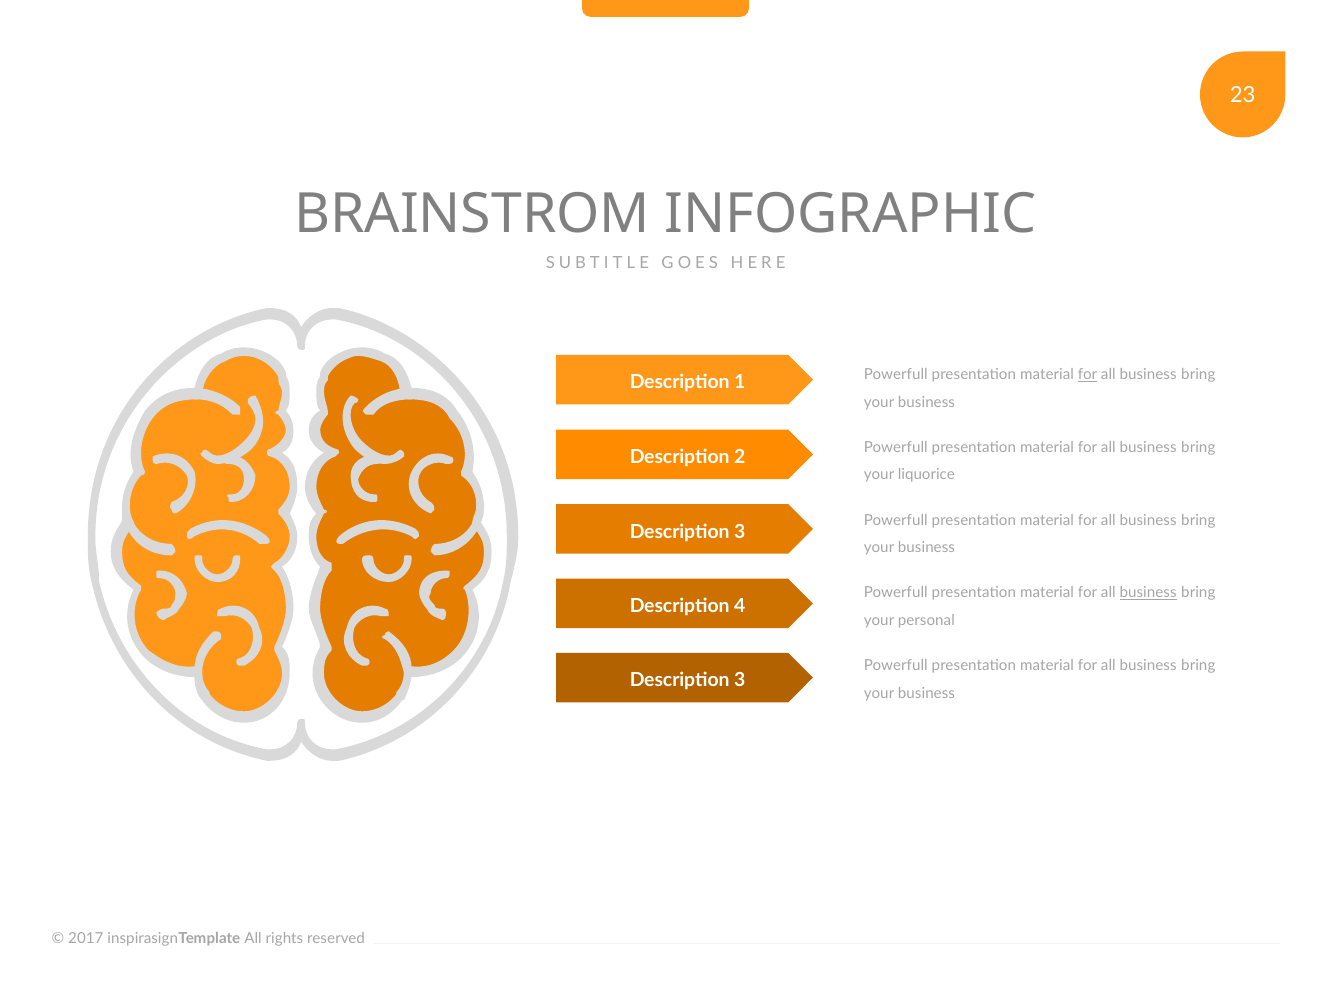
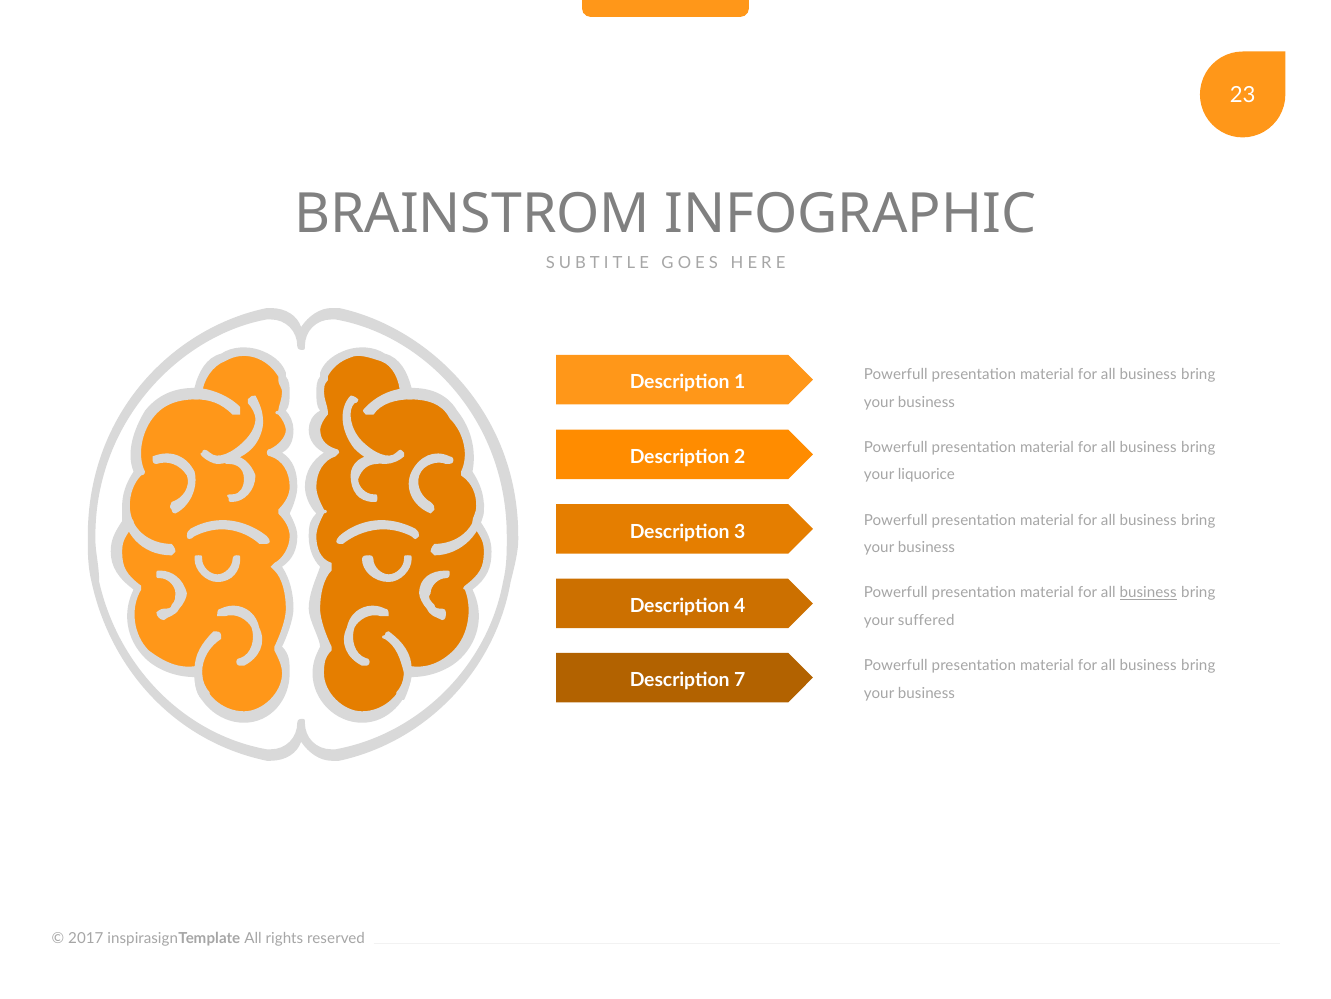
for underline: present -> none (1088, 374)
personal: personal -> suffered (926, 620)
3: 3 -> 7 (740, 680)
